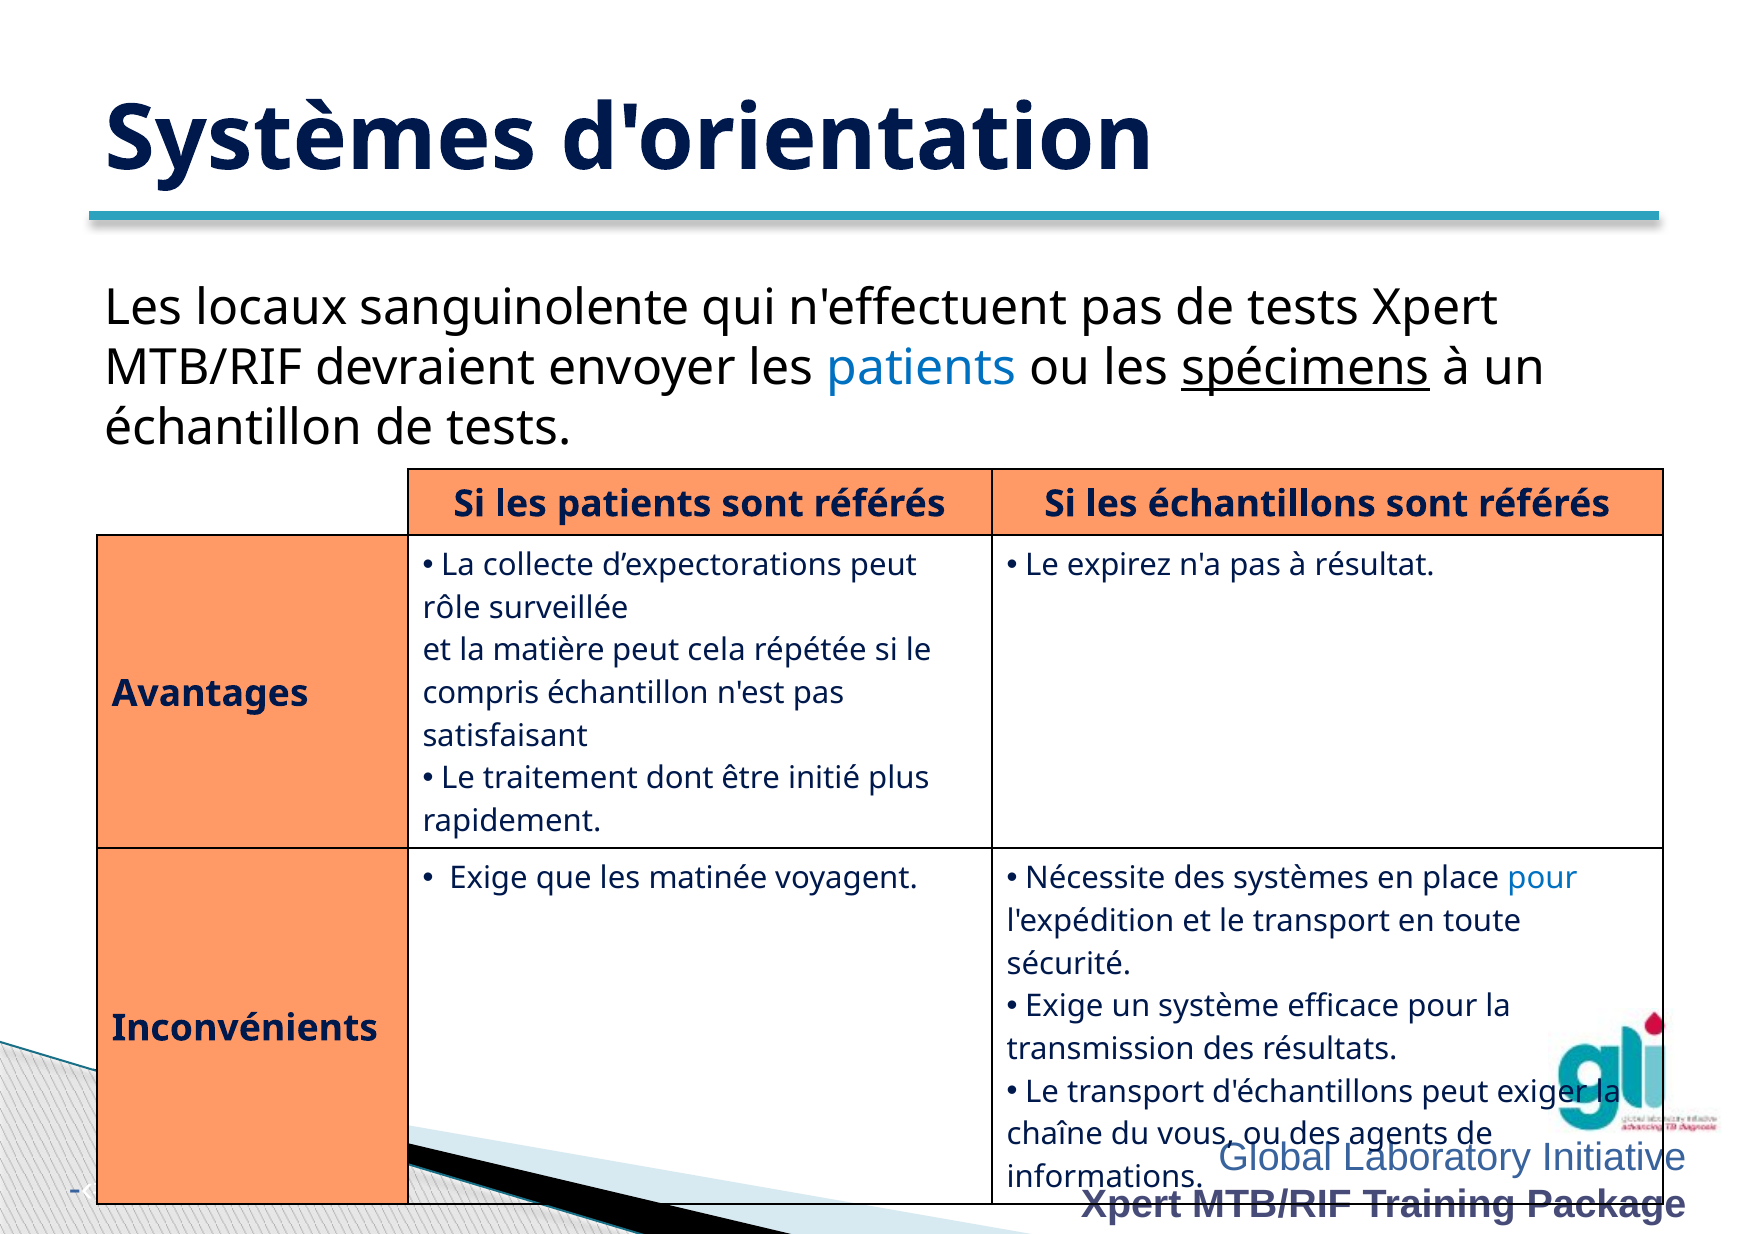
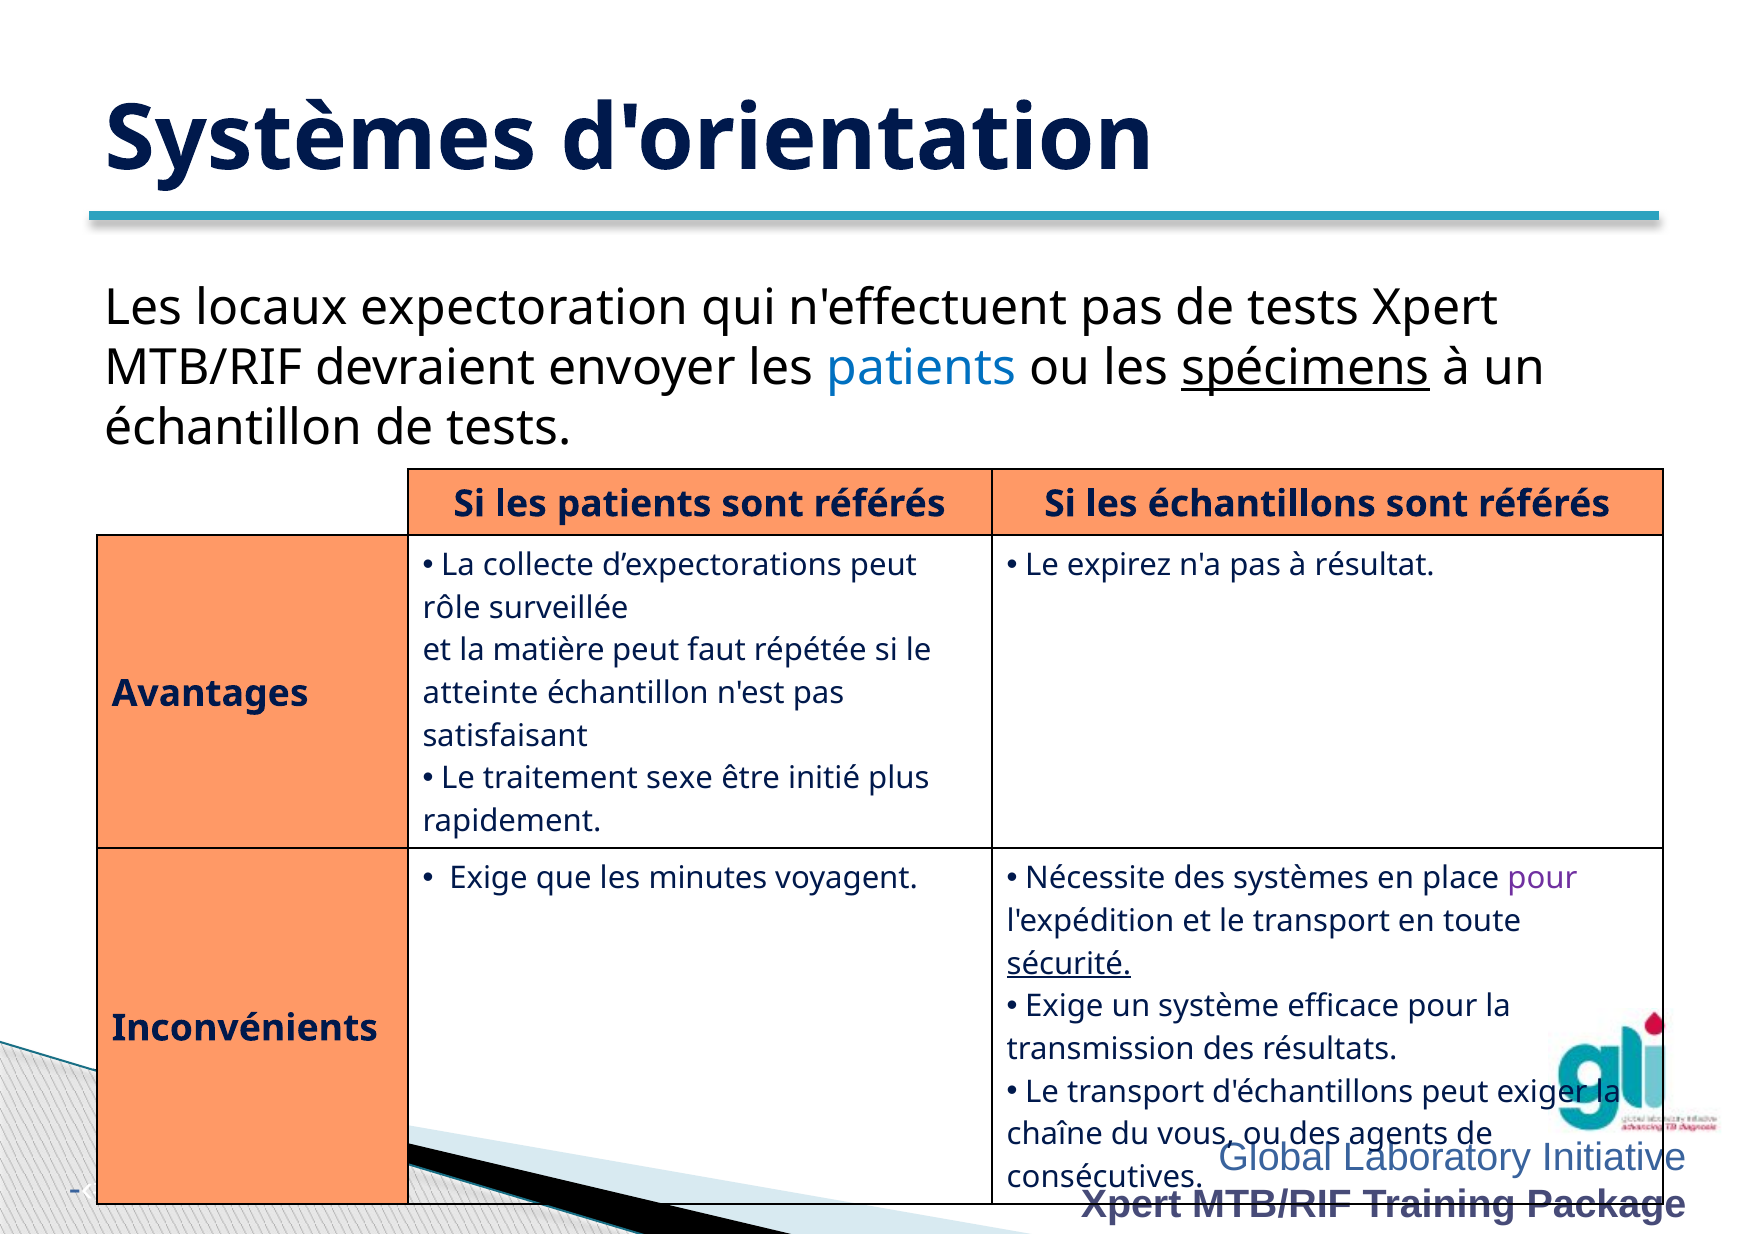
sanguinolente: sanguinolente -> expectoration (524, 308)
cela: cela -> faut (717, 650)
compris: compris -> atteinte (481, 693)
dont: dont -> sexe (680, 778)
matinée: matinée -> minutes (708, 878)
pour colour: blue -> purple (1542, 878)
sécurité underline: none -> present (1069, 964)
informations: informations -> consécutives (1105, 1177)
